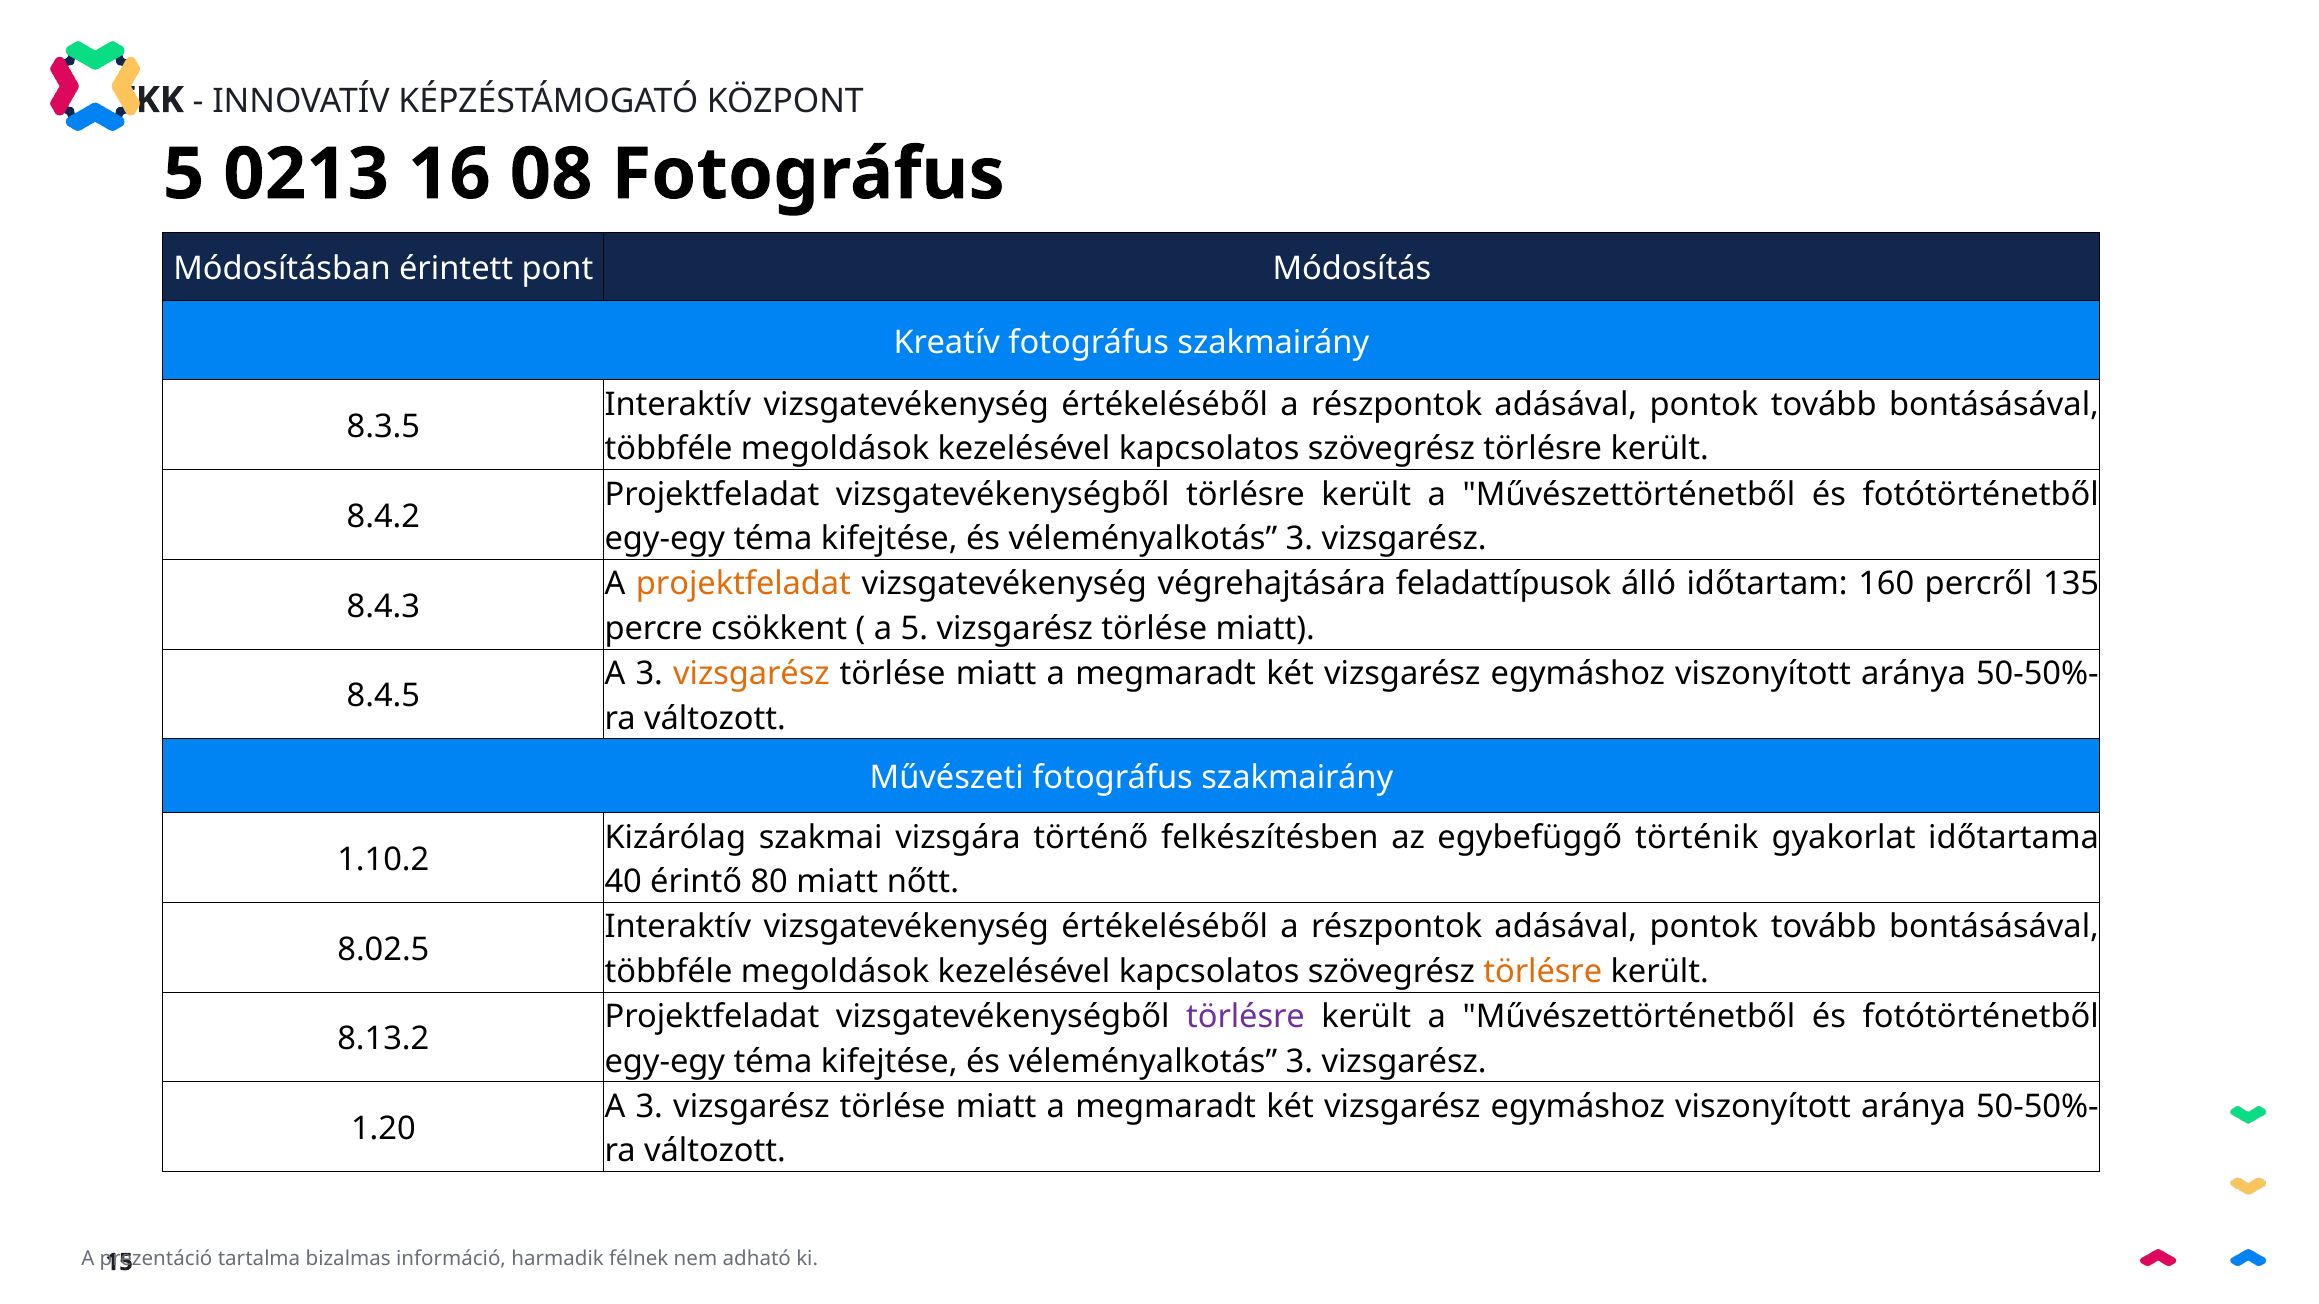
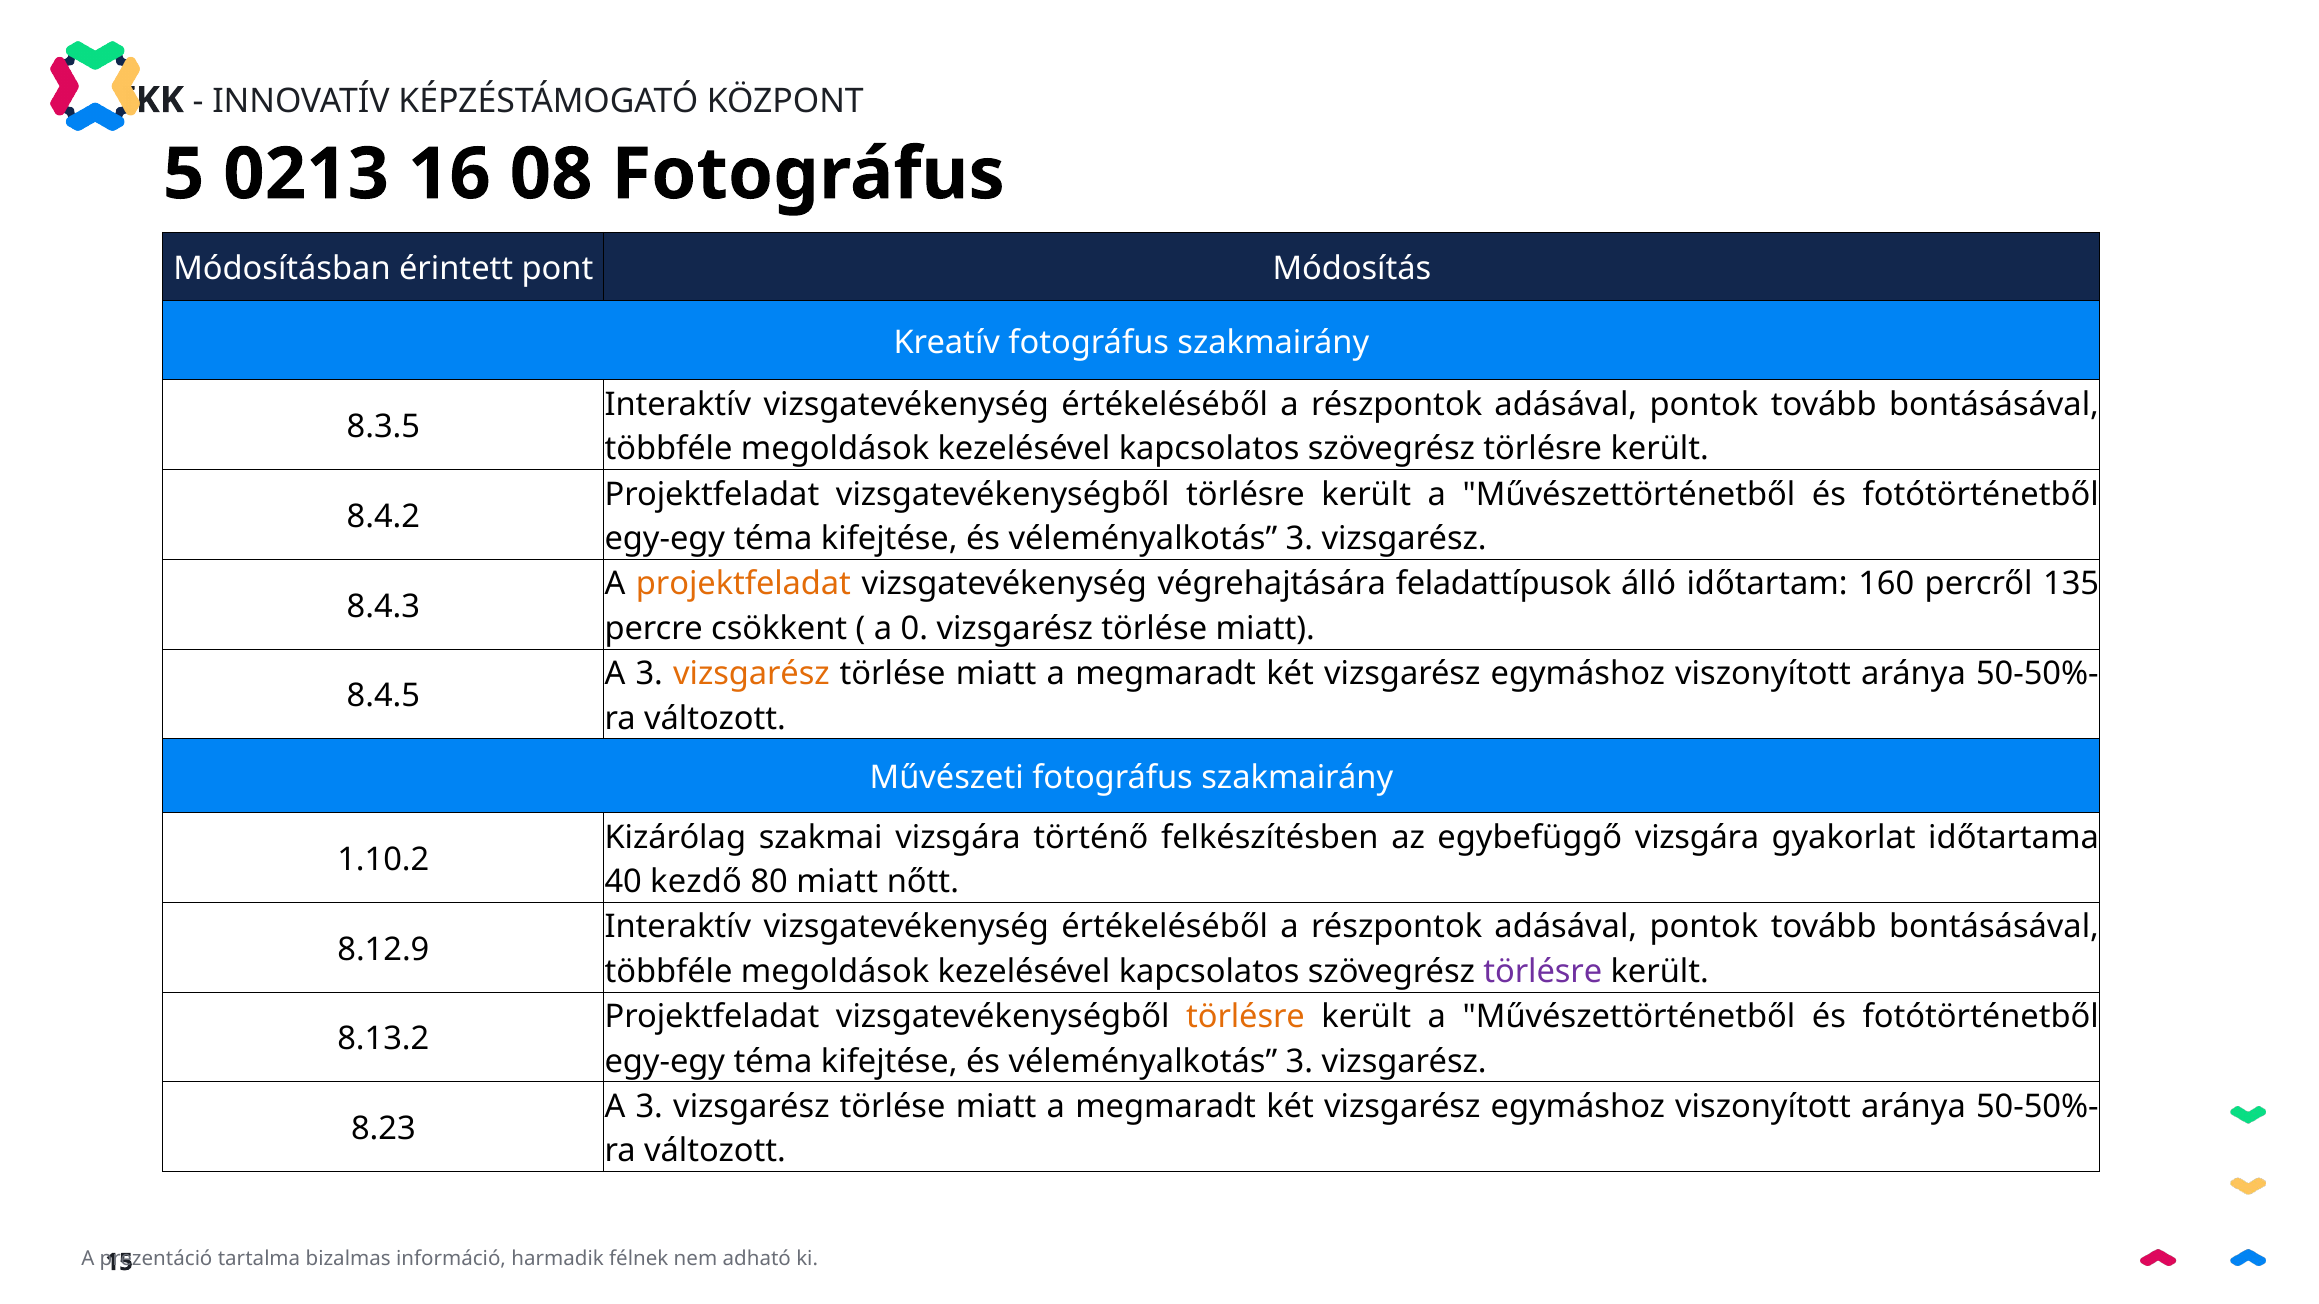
a 5: 5 -> 0 (914, 629)
egybefüggő történik: történik -> vizsgára (1697, 838)
érintő: érintő -> kezdő (696, 882)
8.02.5: 8.02.5 -> 8.12.9 (383, 950)
törlésre colour: orange -> purple (1543, 972)
törlésre colour: purple -> orange (1246, 1017)
1.20: 1.20 -> 8.23 (383, 1129)
